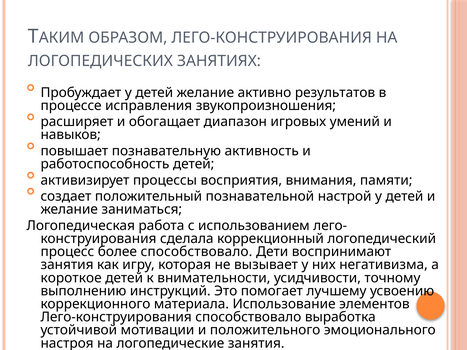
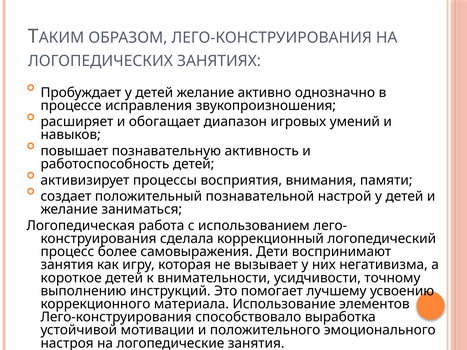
результатов: результатов -> однозначно (335, 93)
более способствовало: способствовало -> самовыражения (197, 252)
